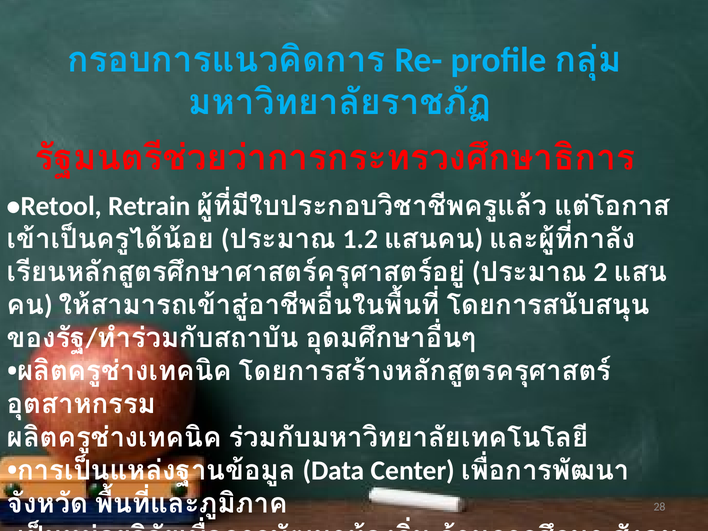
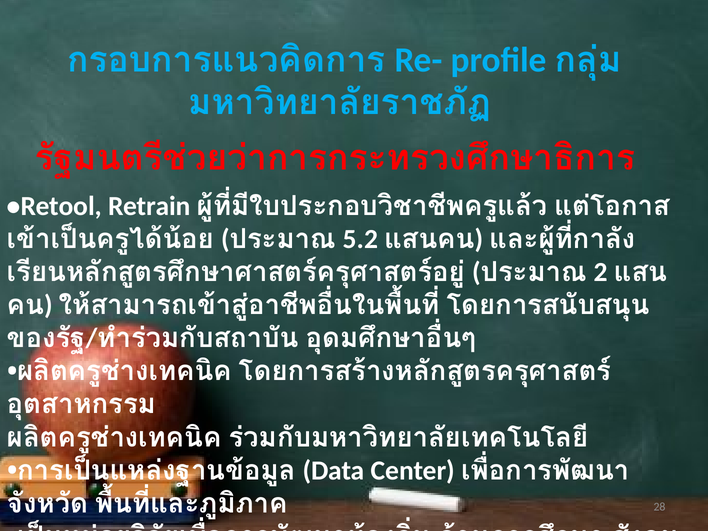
1.2: 1.2 -> 5.2 (360, 239)
